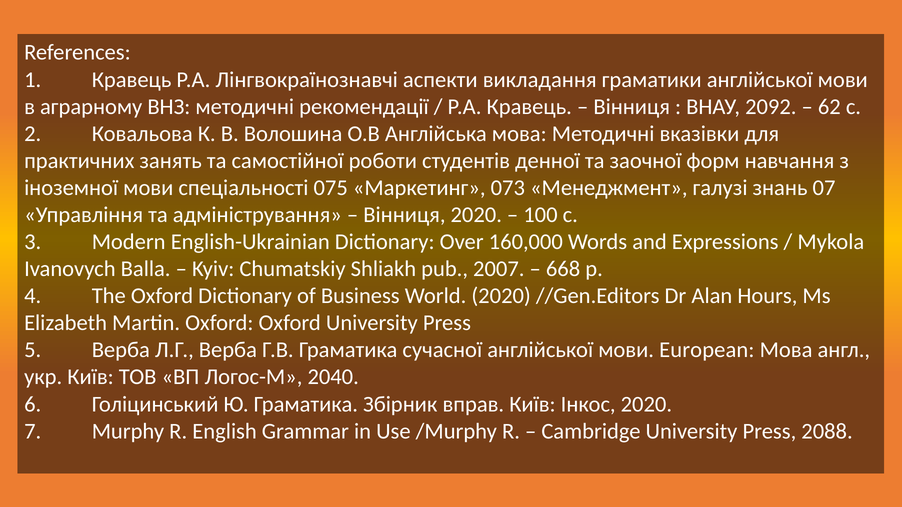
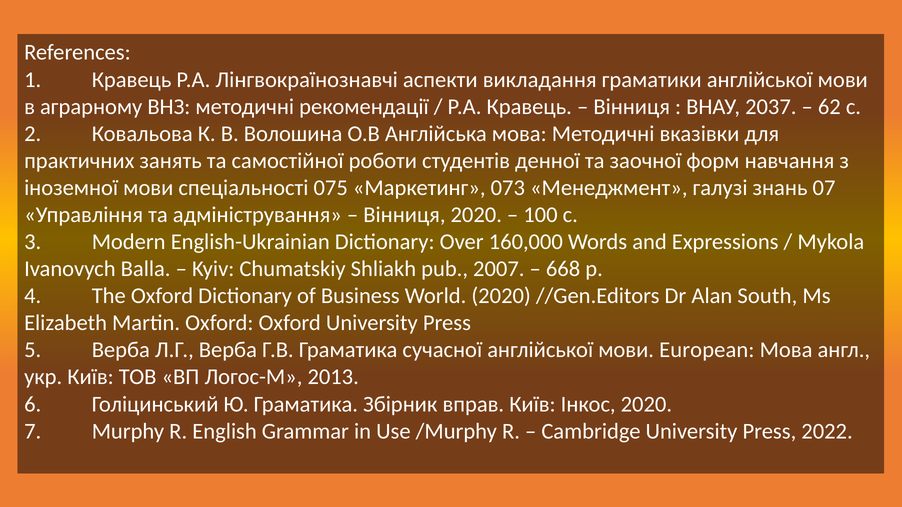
2092: 2092 -> 2037 (771, 107)
Hours: Hours -> South (767, 296)
2040: 2040 -> 2013 (333, 377)
2088: 2088 -> 2022 (827, 431)
